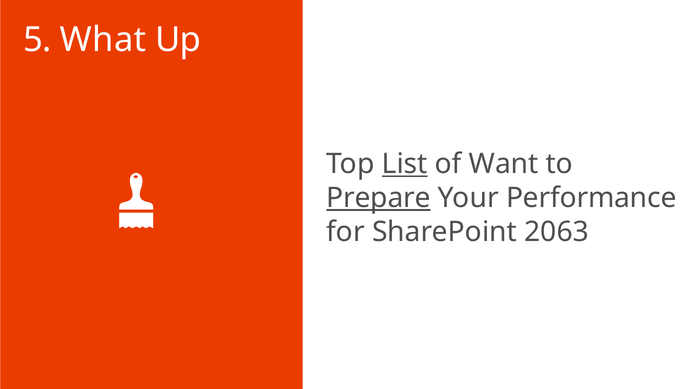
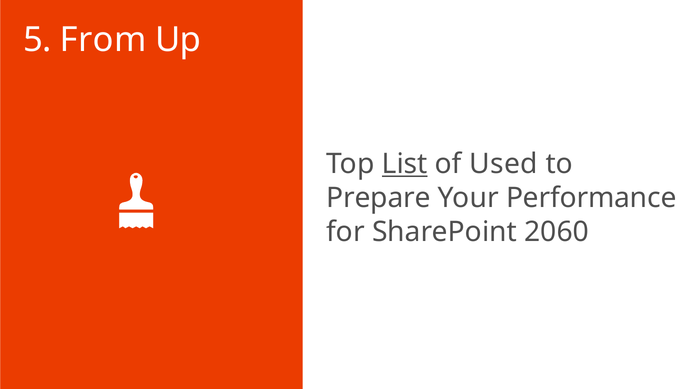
What: What -> From (103, 40)
Want: Want -> Used (504, 164)
Prepare underline: present -> none (379, 198)
2063: 2063 -> 2060 (557, 232)
